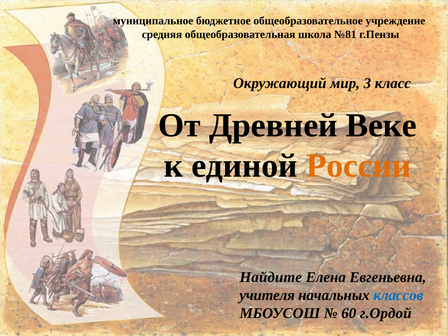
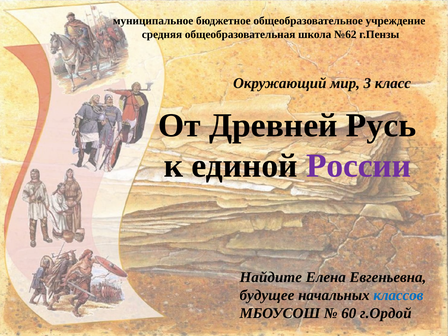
№81: №81 -> №62 (345, 34)
Веке: Веке -> Русь (381, 125)
России colour: orange -> purple (359, 166)
учителя: учителя -> будущее (267, 295)
